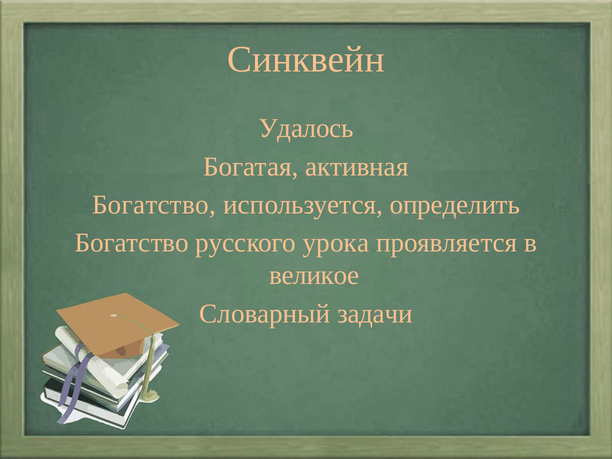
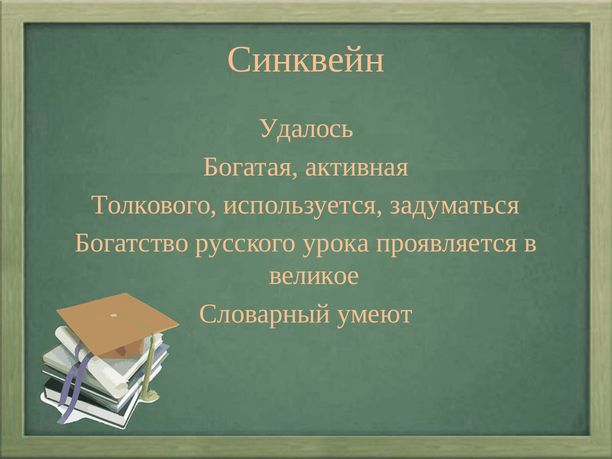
Богатство: Богатство -> Толкового (154, 205)
определить: определить -> задуматься (455, 205)
задачи: задачи -> умеют (375, 314)
